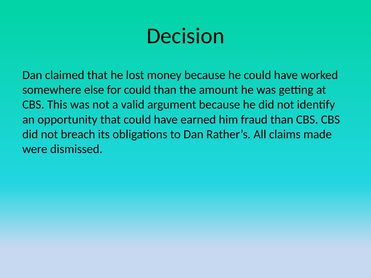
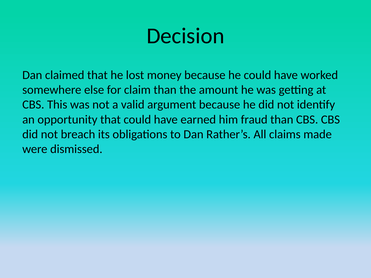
for could: could -> claim (137, 90)
